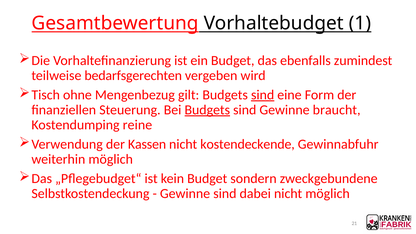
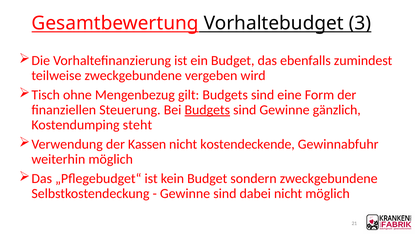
1: 1 -> 3 (360, 23)
teilweise bedarfsgerechten: bedarfsgerechten -> zweckgebundene (133, 76)
sind underline: present -> none (263, 95)
braucht: braucht -> gänzlich (337, 110)
reine: reine -> steht (137, 125)
